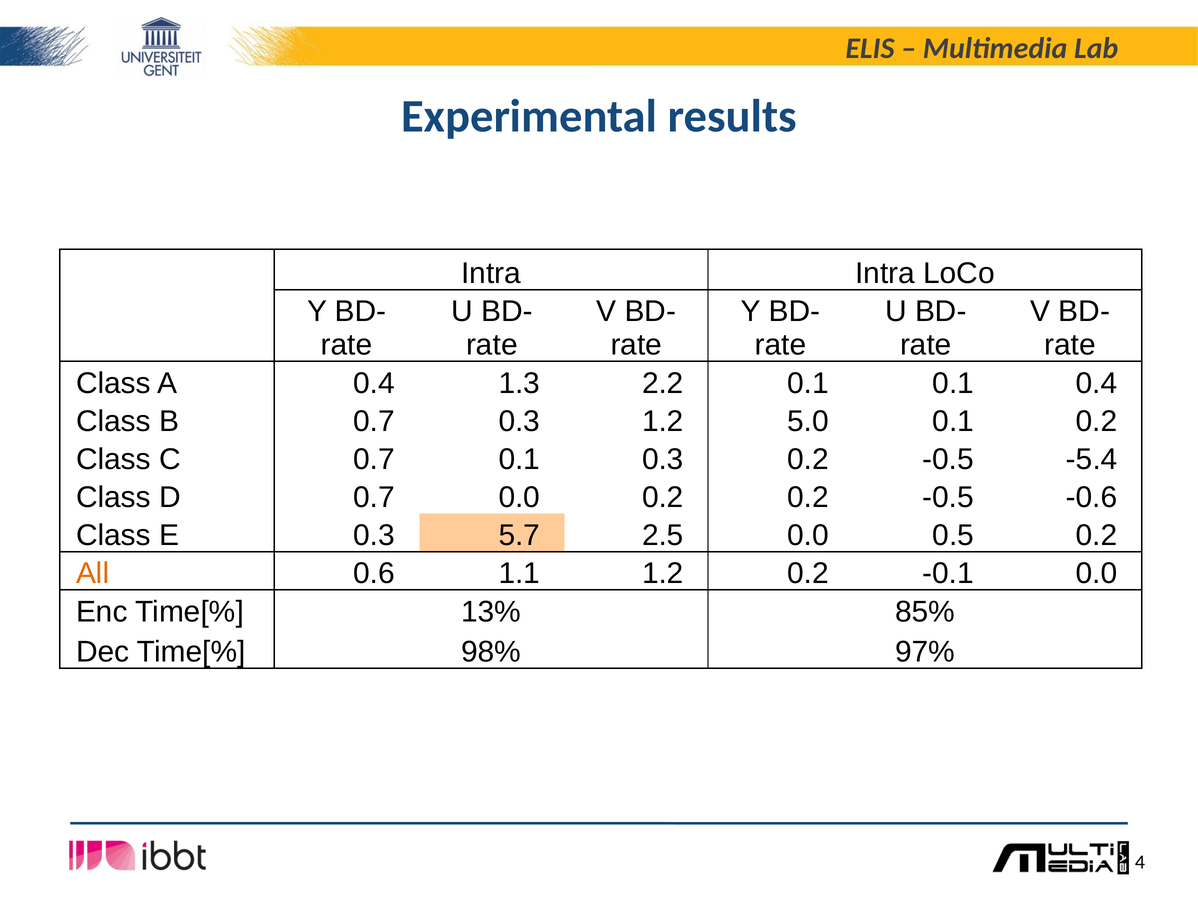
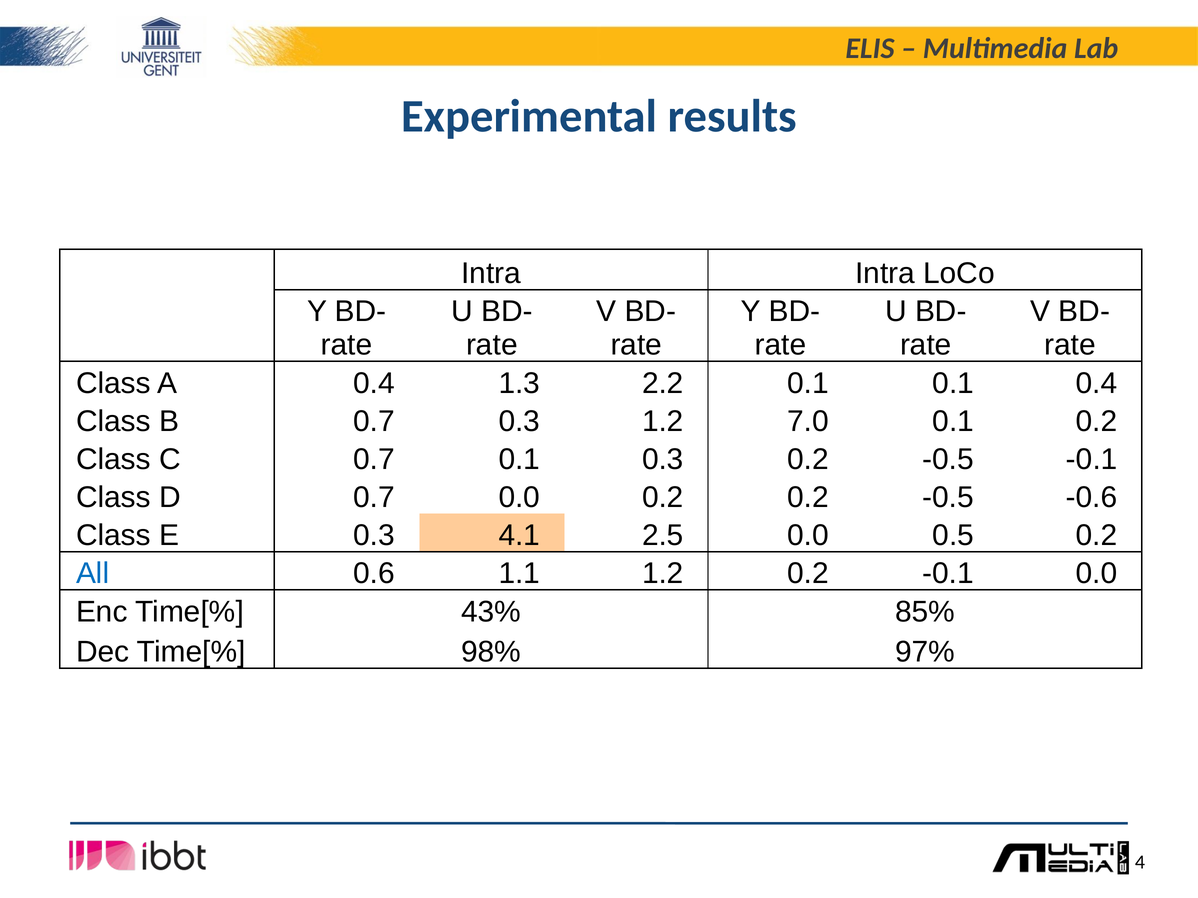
5.0: 5.0 -> 7.0 (808, 421)
-0.5 -5.4: -5.4 -> -0.1 (1092, 460)
5.7: 5.7 -> 4.1 (519, 536)
All colour: orange -> blue (93, 574)
13%: 13% -> 43% (491, 612)
